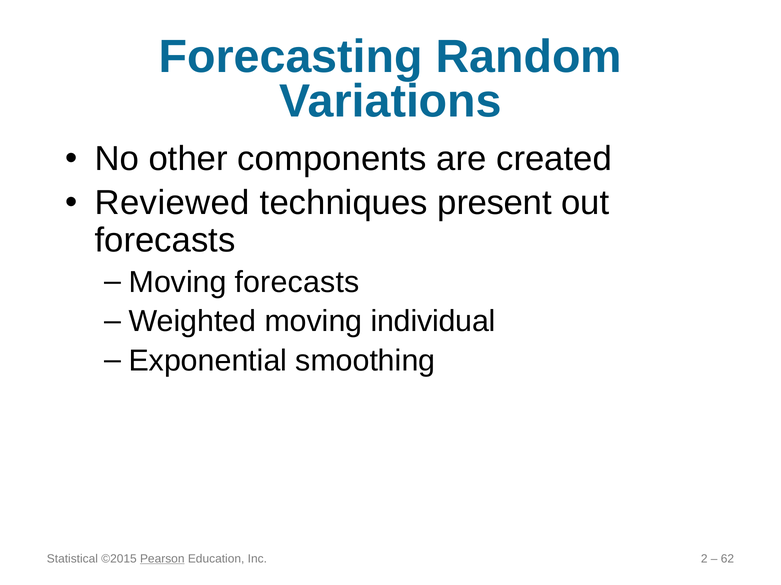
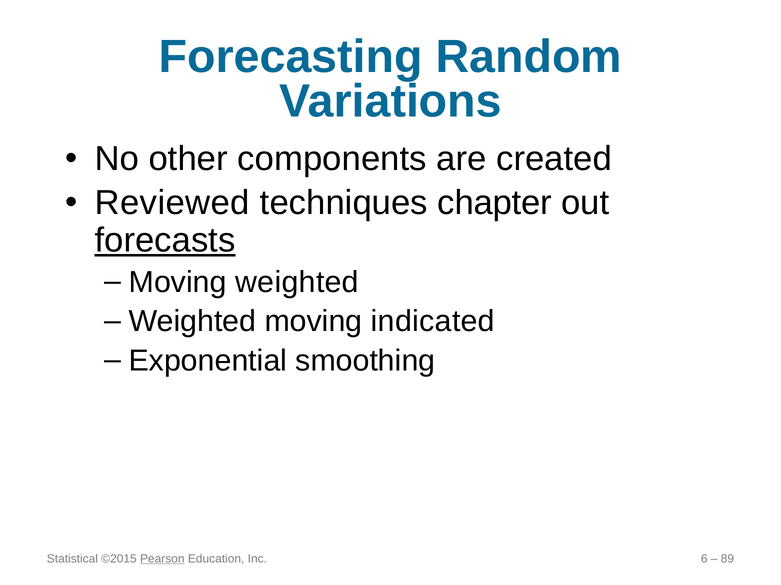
present: present -> chapter (495, 203)
forecasts underline: none -> present (165, 241)
Moving forecasts: forecasts -> weighted (297, 282)
individual: individual -> indicated (433, 322)
2: 2 -> 6 (704, 559)
62: 62 -> 89 (727, 559)
